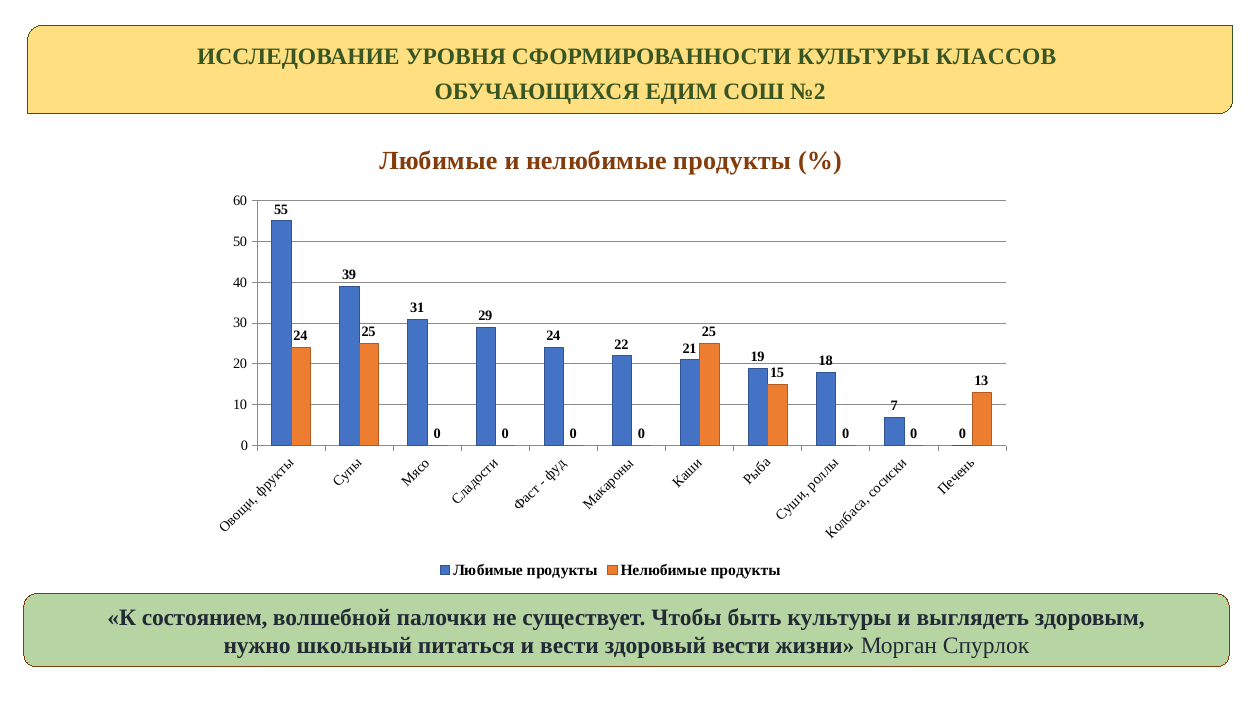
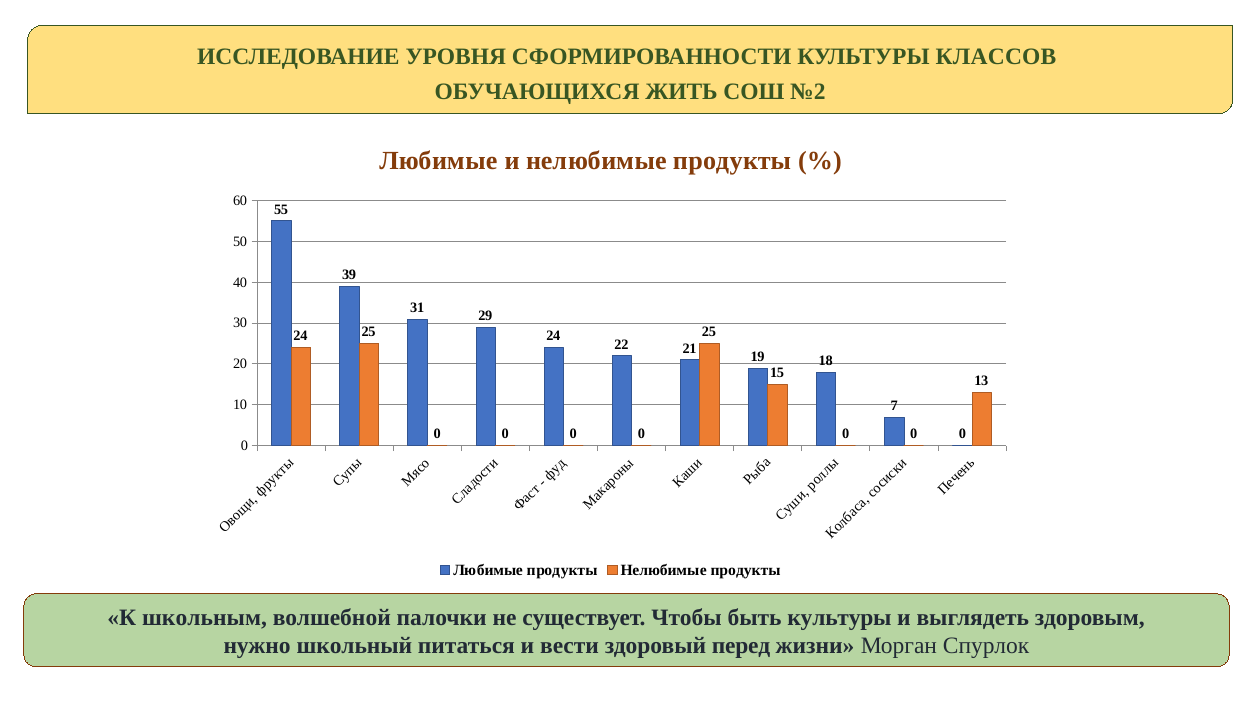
ЕДИМ: ЕДИМ -> ЖИТЬ (681, 92)
состоянием: состоянием -> школьным (204, 618)
здоровый вести: вести -> перед (741, 646)
